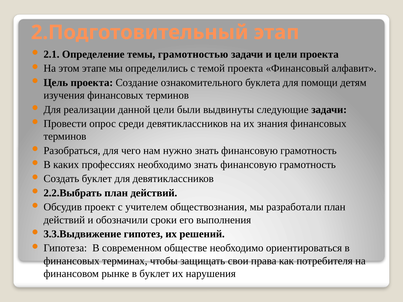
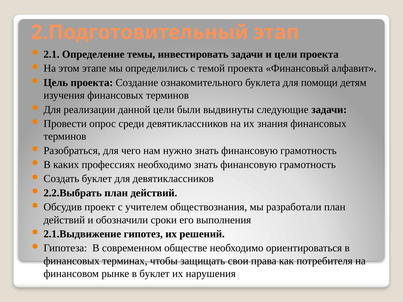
грамотностью: грамотностью -> инвестировать (193, 54)
3.3.Выдвижение: 3.3.Выдвижение -> 2.1.Выдвижение (82, 234)
